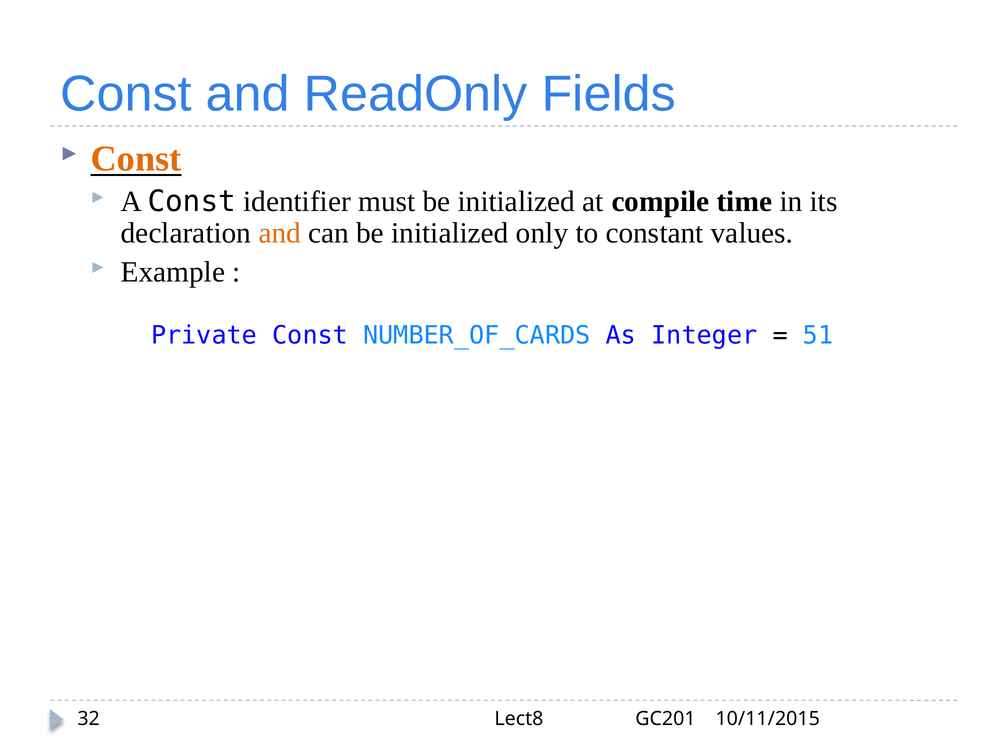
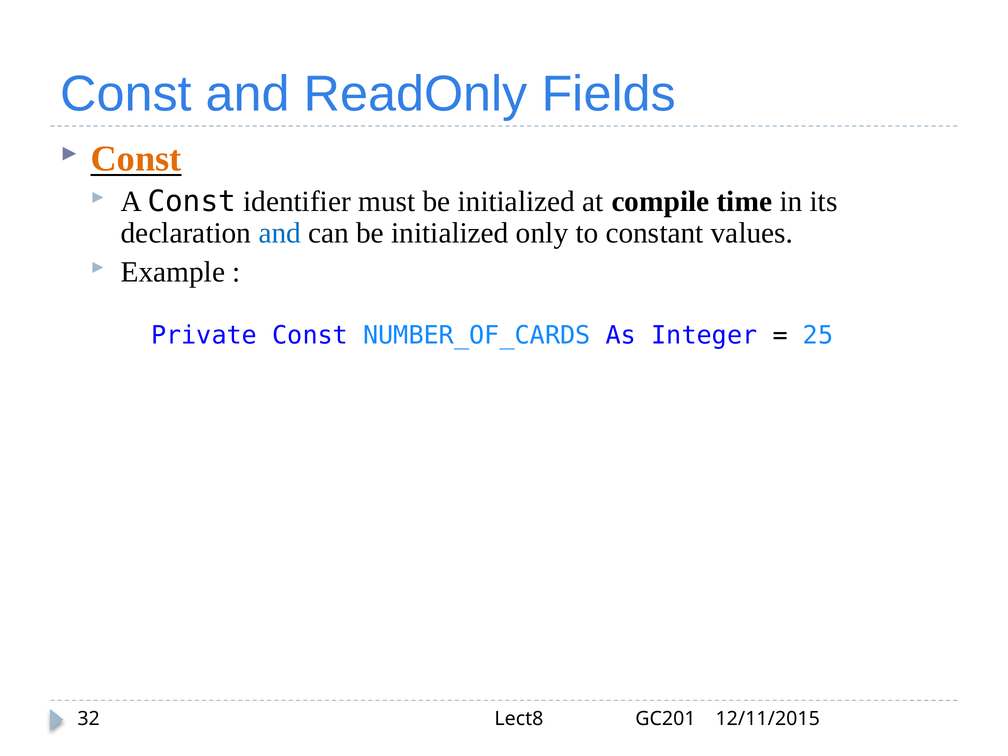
and colour: orange -> blue (280, 233)
51: 51 -> 25 (818, 336)
10/11/2015: 10/11/2015 -> 12/11/2015 (768, 719)
